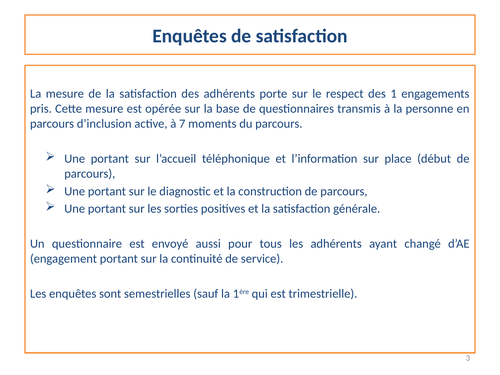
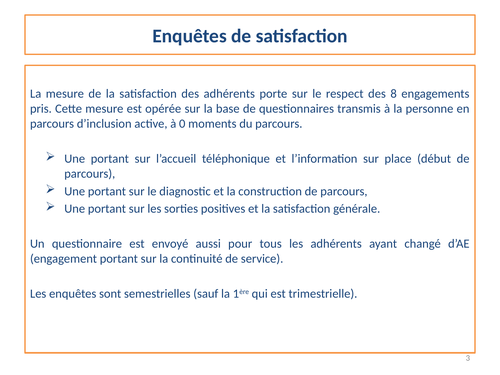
1: 1 -> 8 (394, 94)
7: 7 -> 0 (182, 124)
